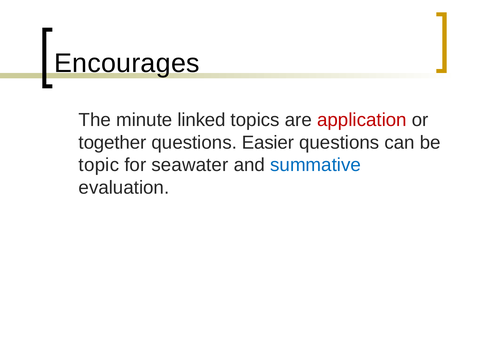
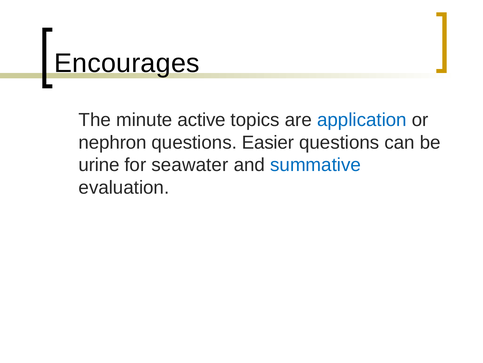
linked: linked -> active (202, 120)
application colour: red -> blue (362, 120)
together: together -> nephron (113, 142)
topic: topic -> urine (99, 165)
